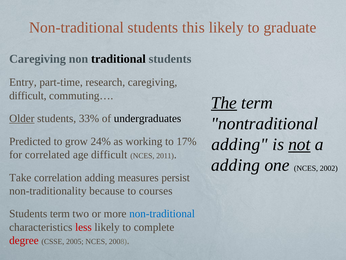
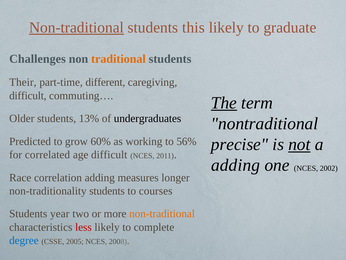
Non-traditional underline: none -> present (76, 28)
Caregiving: Caregiving -> Challenges (37, 59)
traditional colour: black -> orange (118, 59)
Entry: Entry -> Their (23, 82)
research: research -> different (105, 82)
Older underline: present -> none (22, 118)
33%: 33% -> 13% (89, 118)
24%: 24% -> 60% (101, 141)
17%: 17% -> 56% (187, 141)
adding: adding -> precise (240, 144)
Take: Take -> Race (20, 177)
persist: persist -> longer (176, 177)
non-traditionality because: because -> students (107, 191)
Students term: term -> year (60, 213)
non-traditional colour: blue -> orange (162, 213)
degree colour: red -> blue (24, 240)
